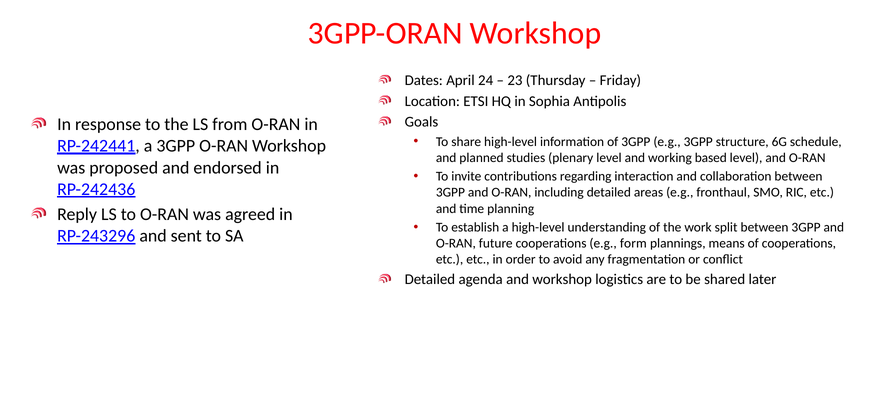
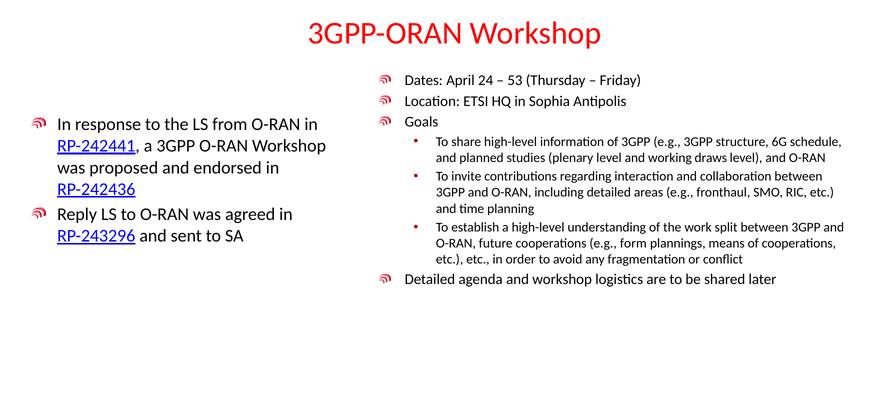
23: 23 -> 53 (515, 80)
based: based -> draws (711, 158)
